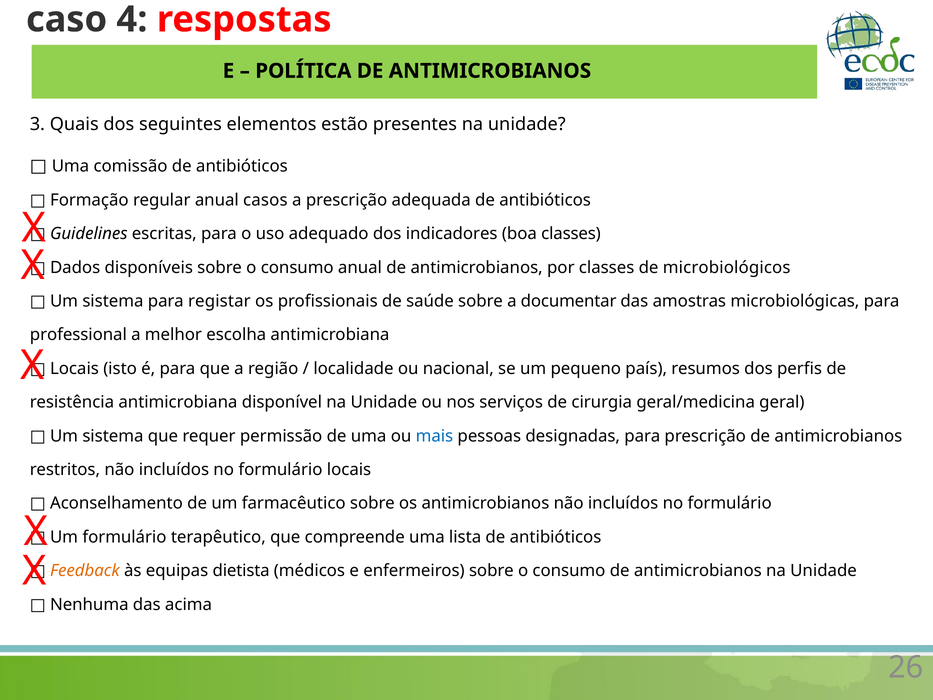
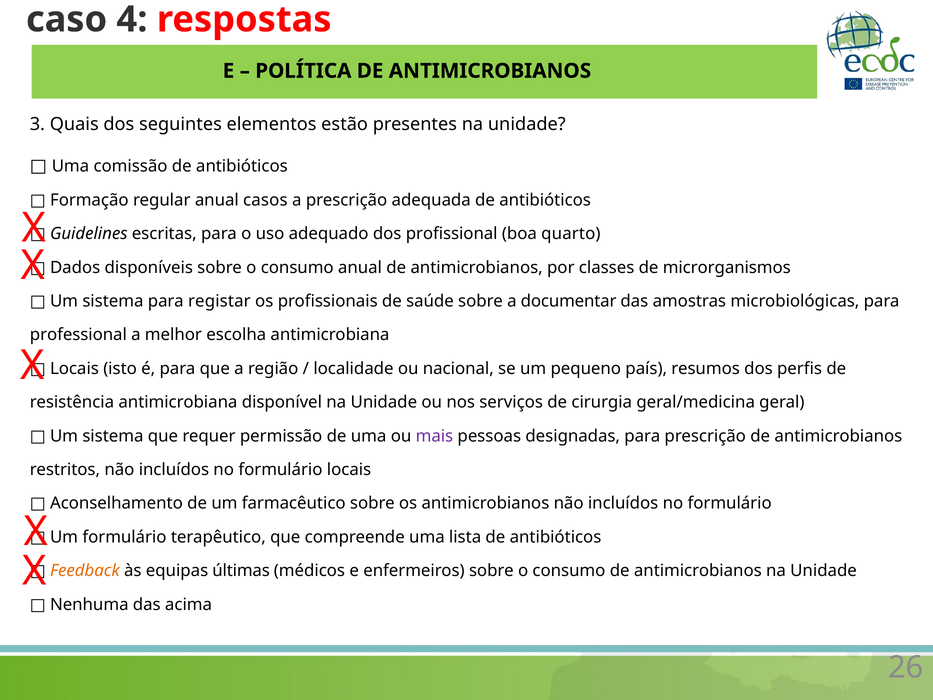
indicadores: indicadores -> profissional (452, 234)
boa classes: classes -> quarto (571, 234)
microbiológicos: microbiológicos -> microrganismos (727, 267)
mais colour: blue -> purple (434, 436)
dietista: dietista -> últimas (241, 571)
